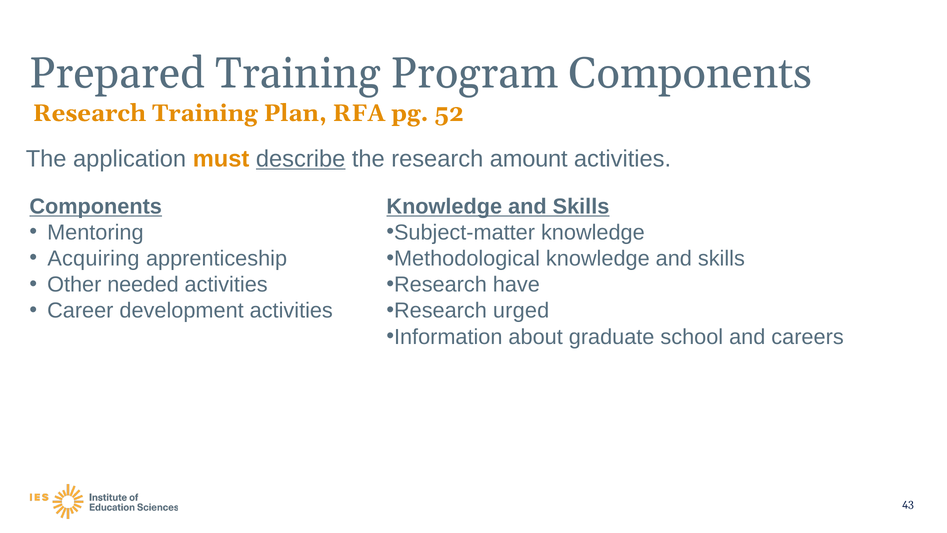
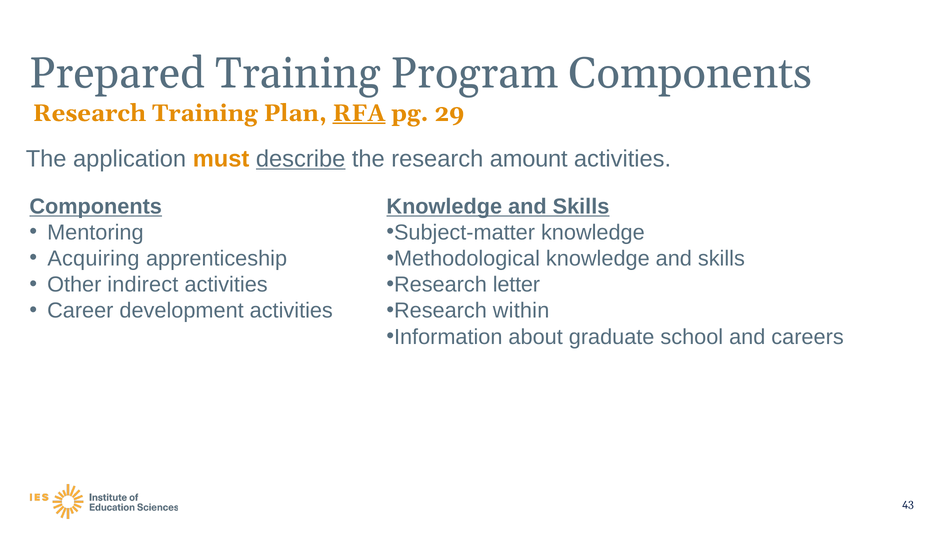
RFA underline: none -> present (359, 113)
52: 52 -> 29 (449, 113)
needed: needed -> indirect (143, 284)
have: have -> letter (516, 284)
urged: urged -> within (521, 311)
